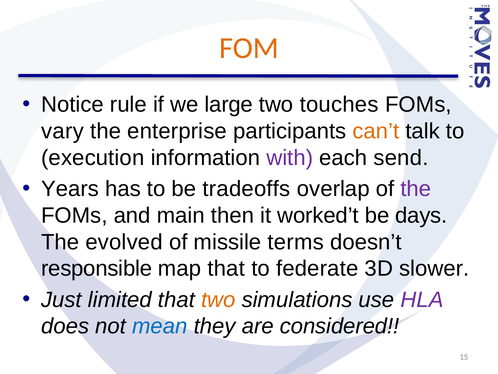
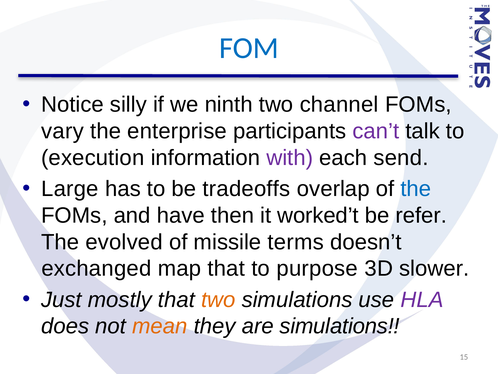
FOM colour: orange -> blue (249, 48)
rule: rule -> silly (128, 104)
large: large -> ninth (229, 104)
touches: touches -> channel (339, 104)
can’t colour: orange -> purple (376, 131)
Years: Years -> Large (70, 189)
the colour: purple -> blue (416, 189)
main: main -> have (181, 215)
days: days -> refer (421, 215)
responsible: responsible -> exchanged (96, 268)
federate: federate -> purpose (317, 268)
limited: limited -> mostly (120, 299)
mean colour: blue -> orange (160, 326)
are considered: considered -> simulations (340, 326)
